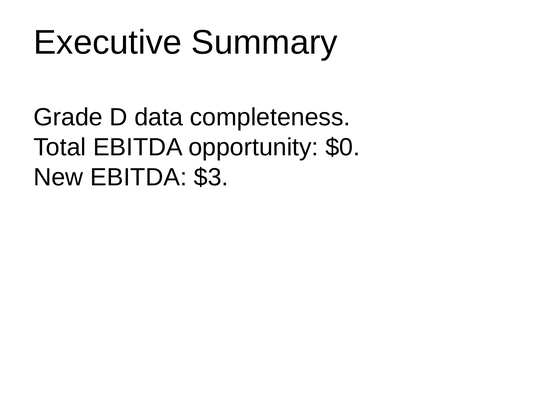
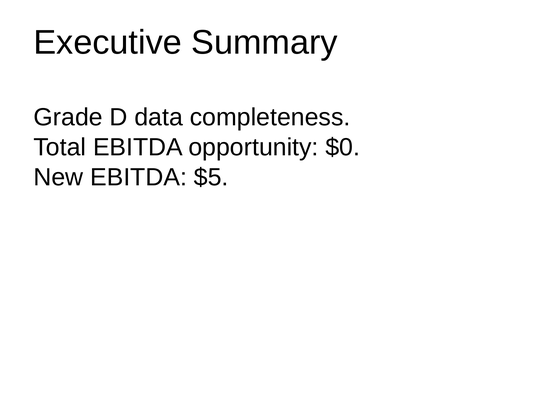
$3: $3 -> $5 (211, 177)
